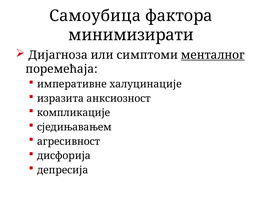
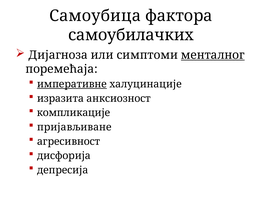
минимизирати: минимизирати -> самоубилачких (131, 35)
императивне underline: none -> present (72, 84)
сједињавањем: сједињавањем -> пријављиване (74, 127)
